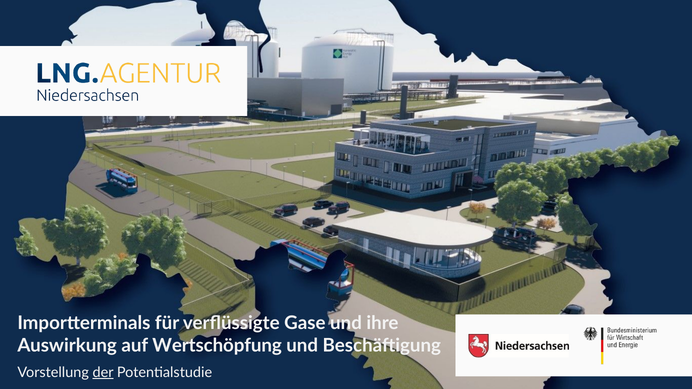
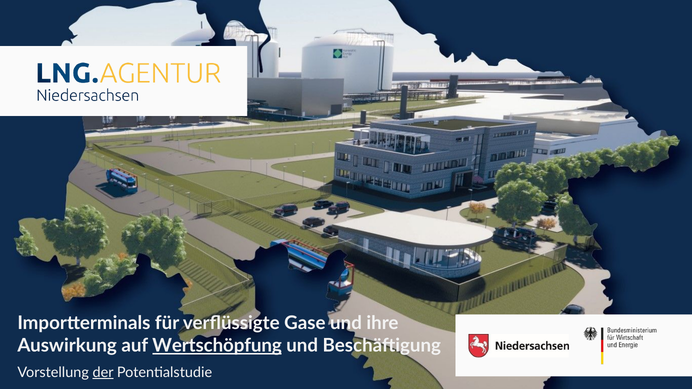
Wertschöpfung underline: none -> present (217, 346)
